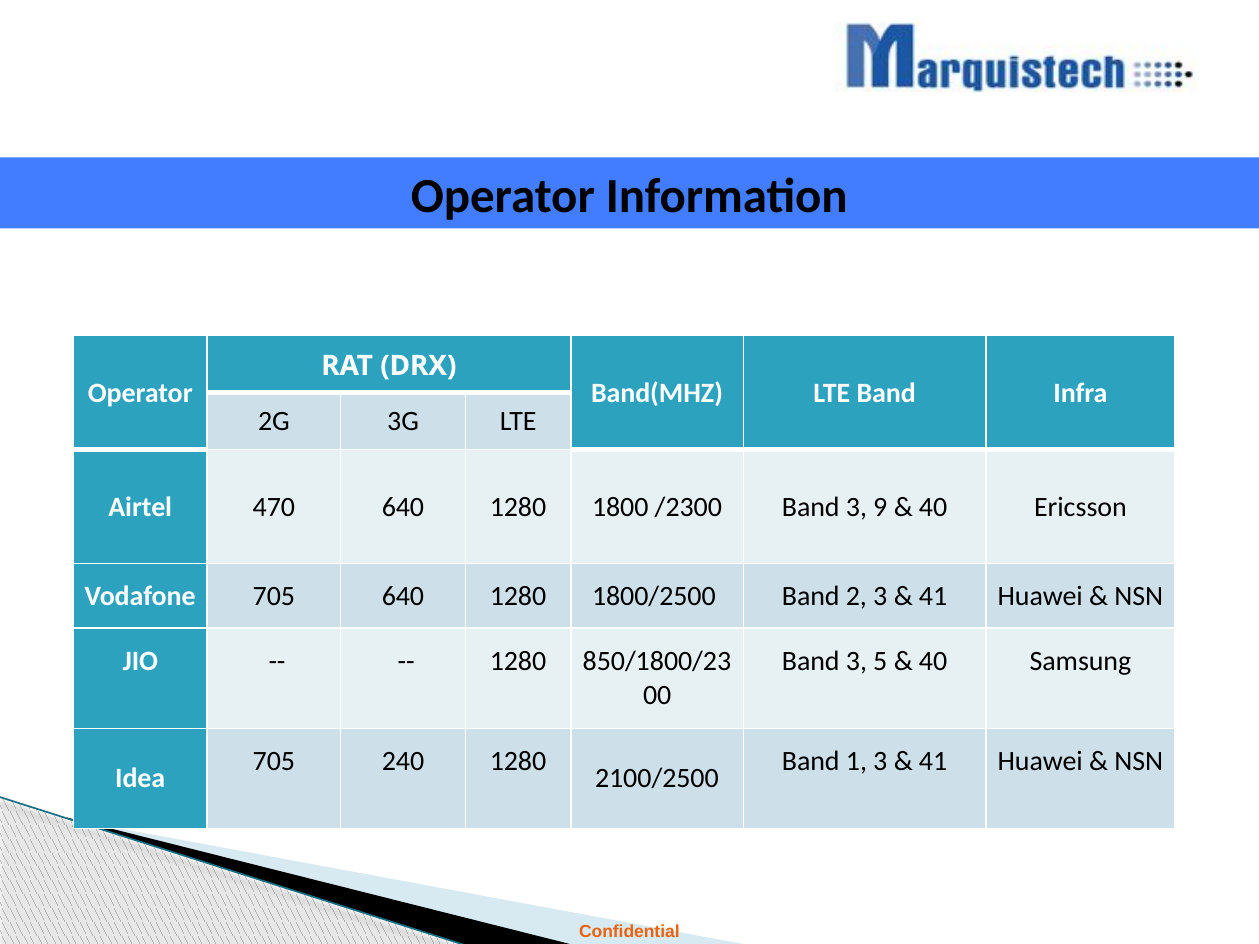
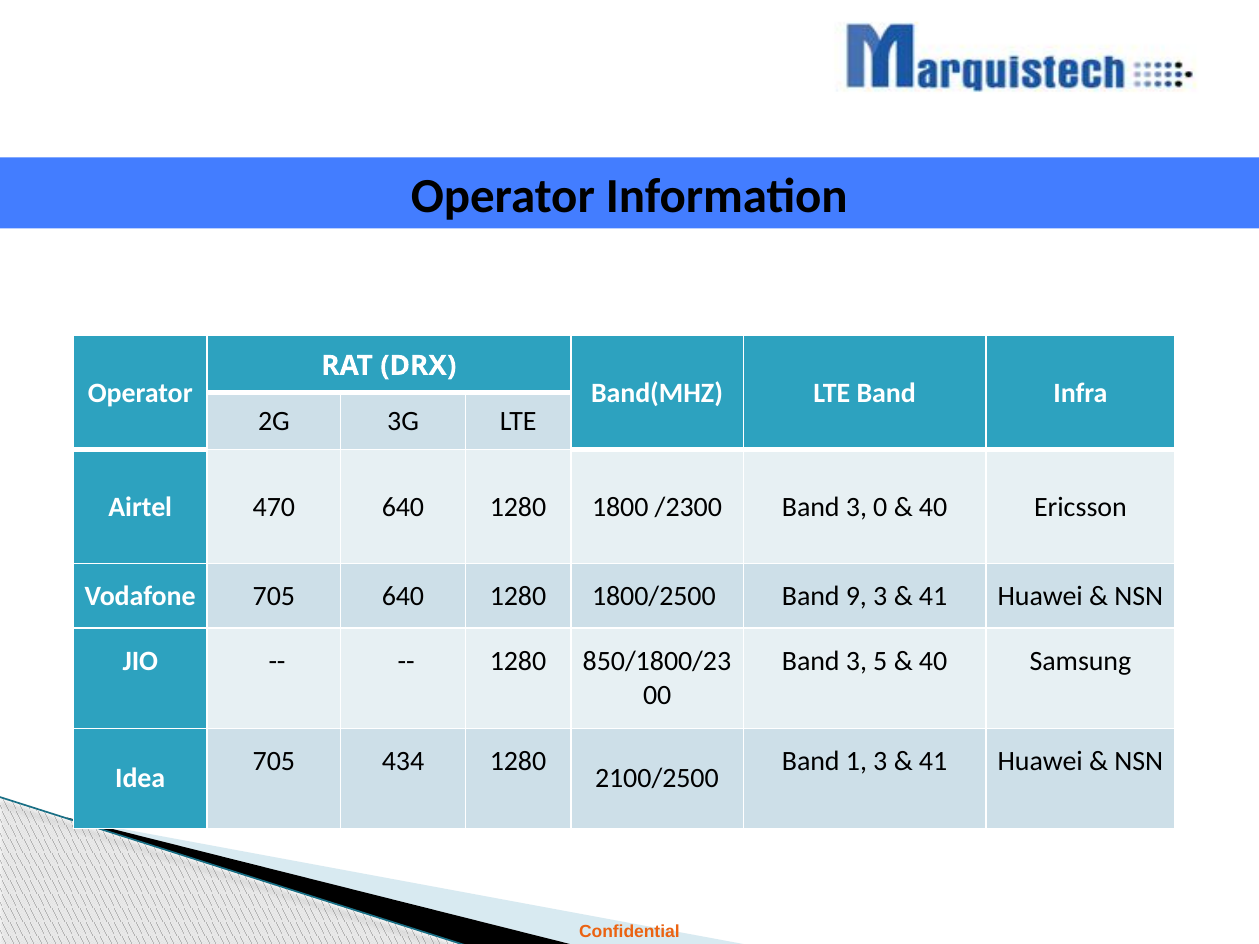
9: 9 -> 0 (880, 507)
2: 2 -> 9 (856, 596)
240: 240 -> 434 (403, 762)
